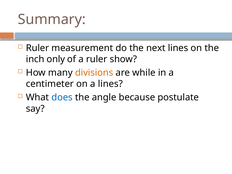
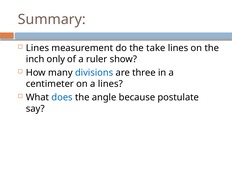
Ruler: Ruler -> Lines (37, 48)
next: next -> take (156, 48)
divisions colour: orange -> blue (94, 73)
while: while -> three (144, 73)
